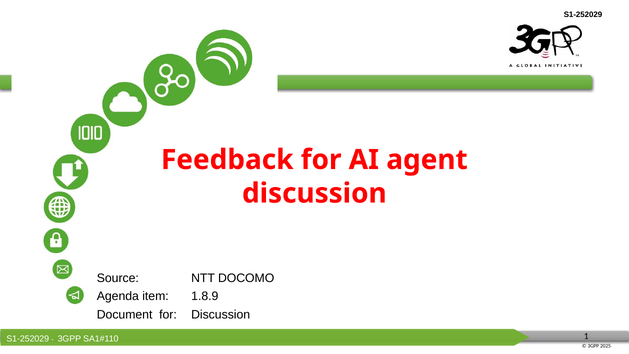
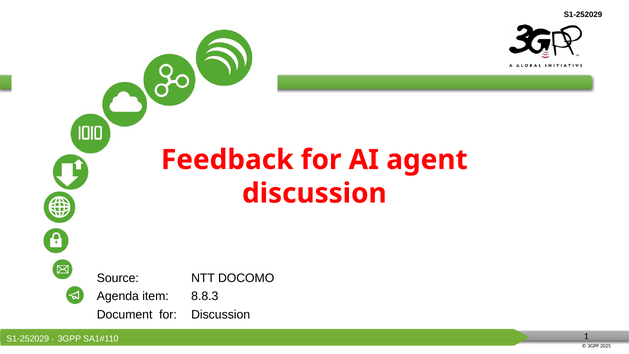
1.8.9: 1.8.9 -> 8.8.3 (205, 296)
